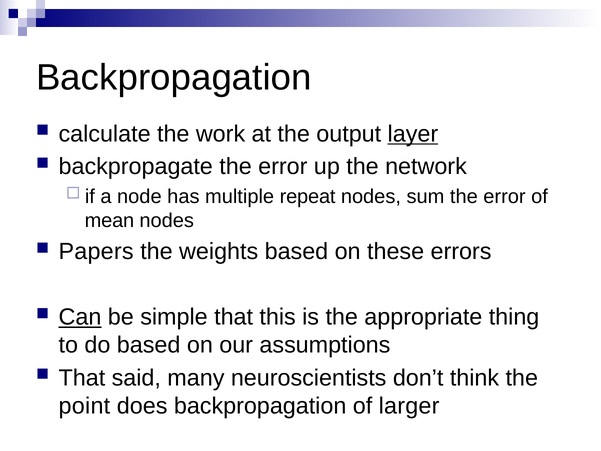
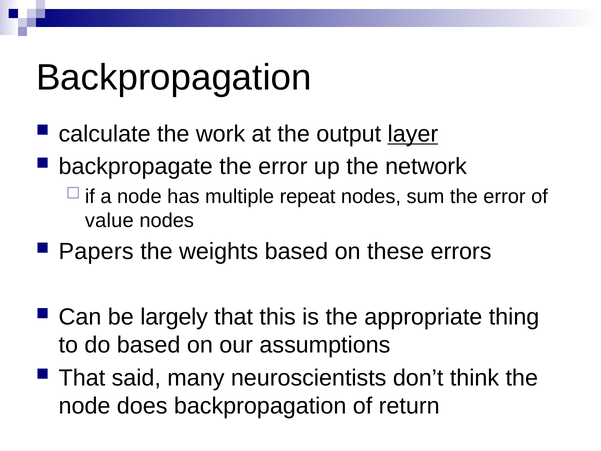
mean: mean -> value (109, 220)
Can underline: present -> none (80, 317)
simple: simple -> largely (174, 317)
point: point -> node (85, 406)
larger: larger -> return (409, 406)
